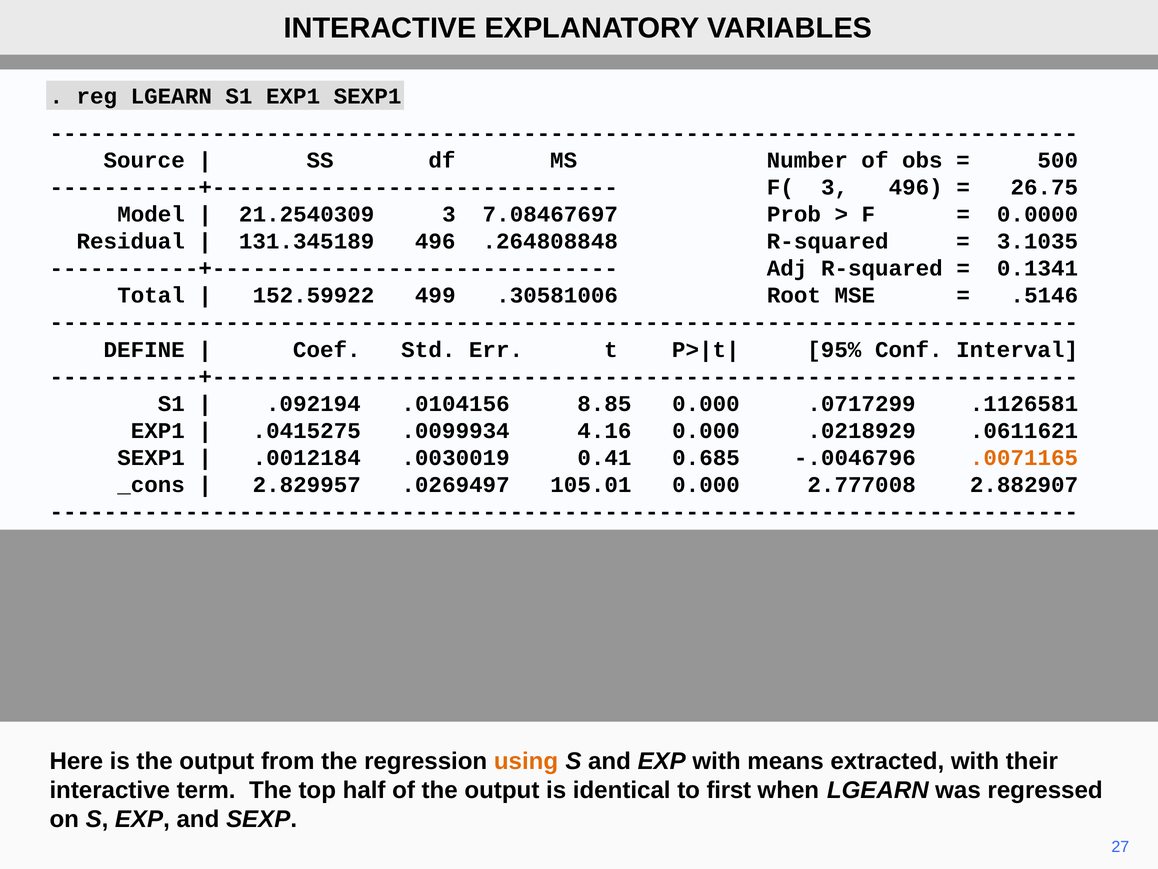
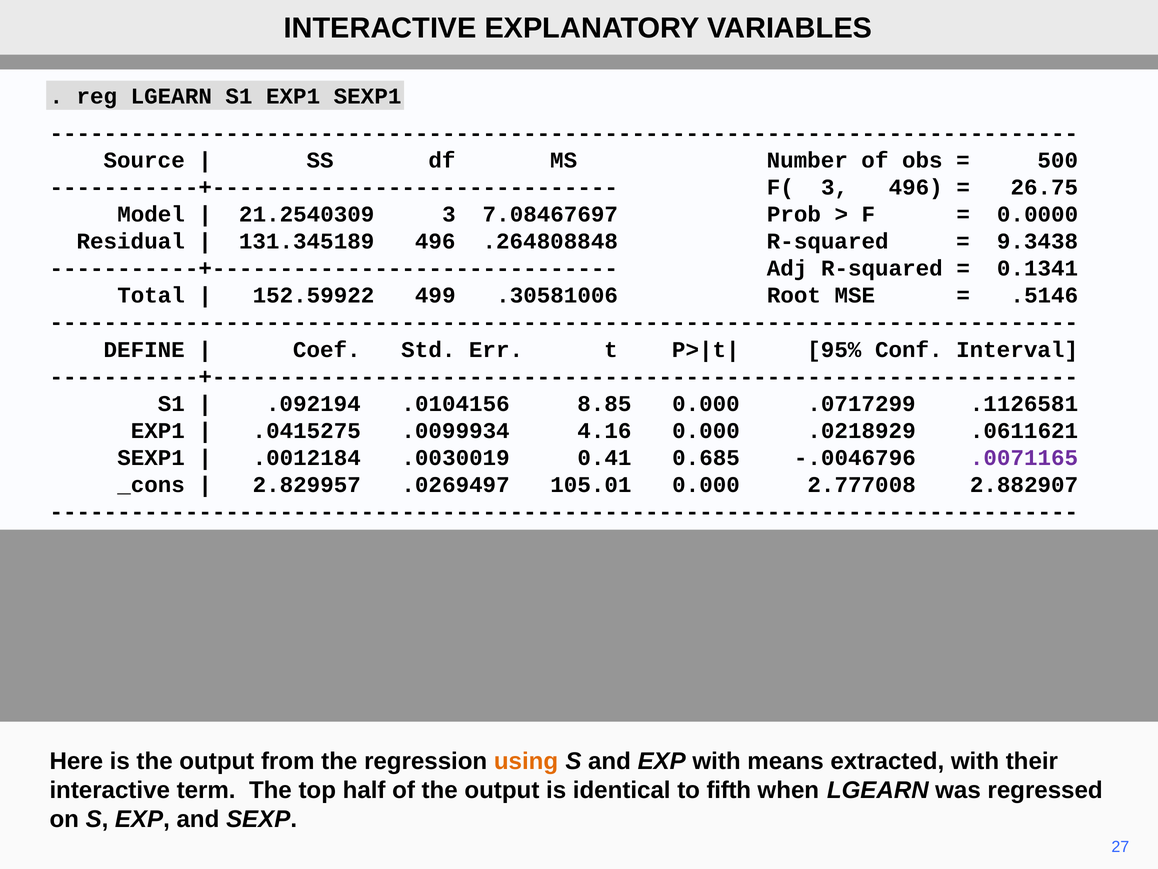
3.1035: 3.1035 -> 9.3438 (1037, 241)
.0071165 colour: orange -> purple (1024, 458)
first: first -> fifth (729, 790)
